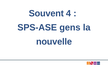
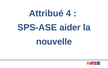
Souvent: Souvent -> Attribué (46, 13)
gens: gens -> aider (70, 27)
